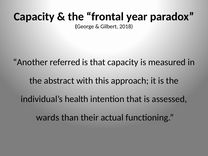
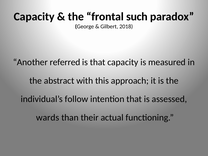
year: year -> such (137, 17)
health: health -> follow (76, 99)
